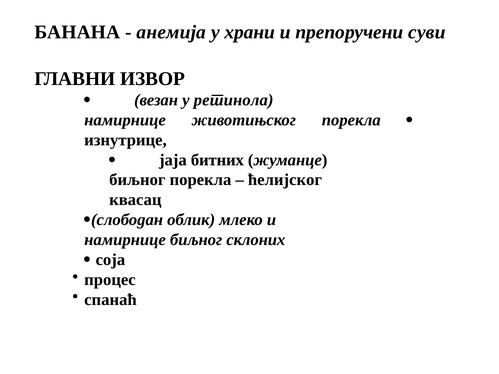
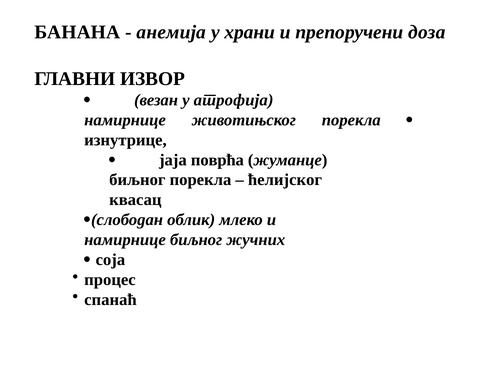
суви: суви -> доза (427, 32)
ретинола: ретинола -> атрофија (234, 100)
битних: битних -> поврћа (217, 160)
склоних: склоних -> жучних (256, 240)
